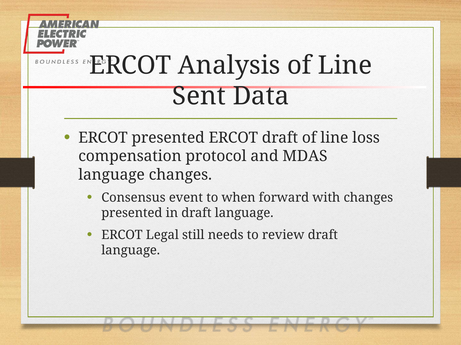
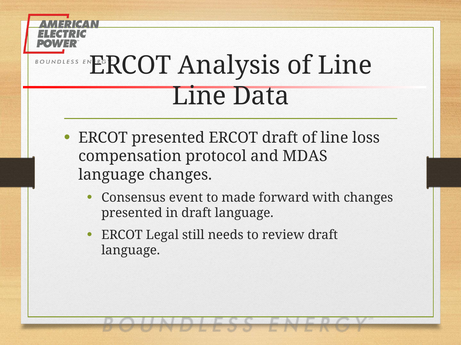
Sent: Sent -> Line (199, 96)
when: when -> made (238, 198)
